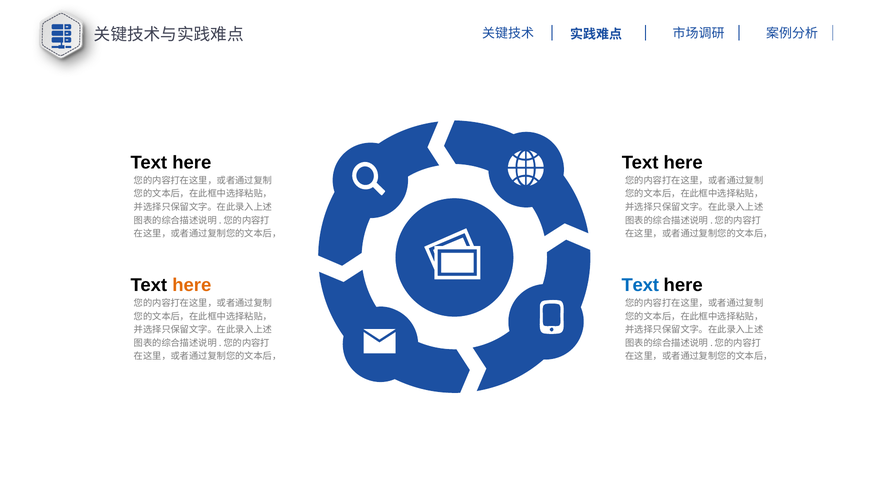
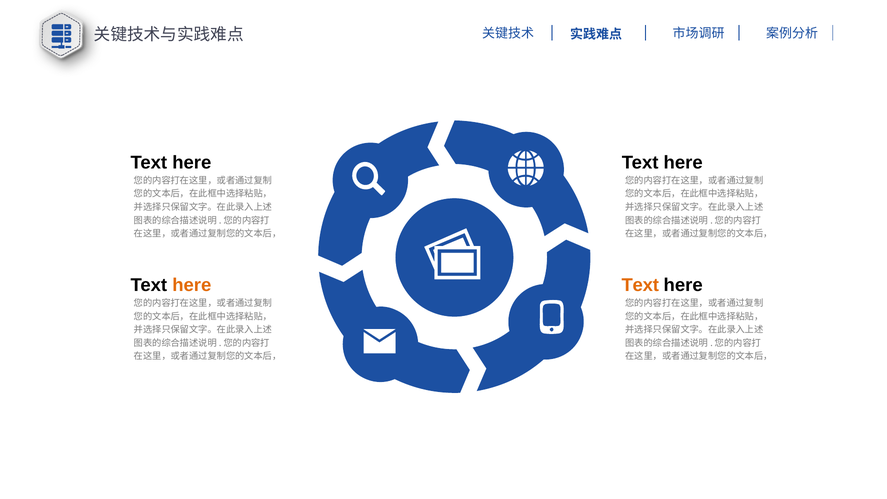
Text colour: blue -> orange (640, 285)
